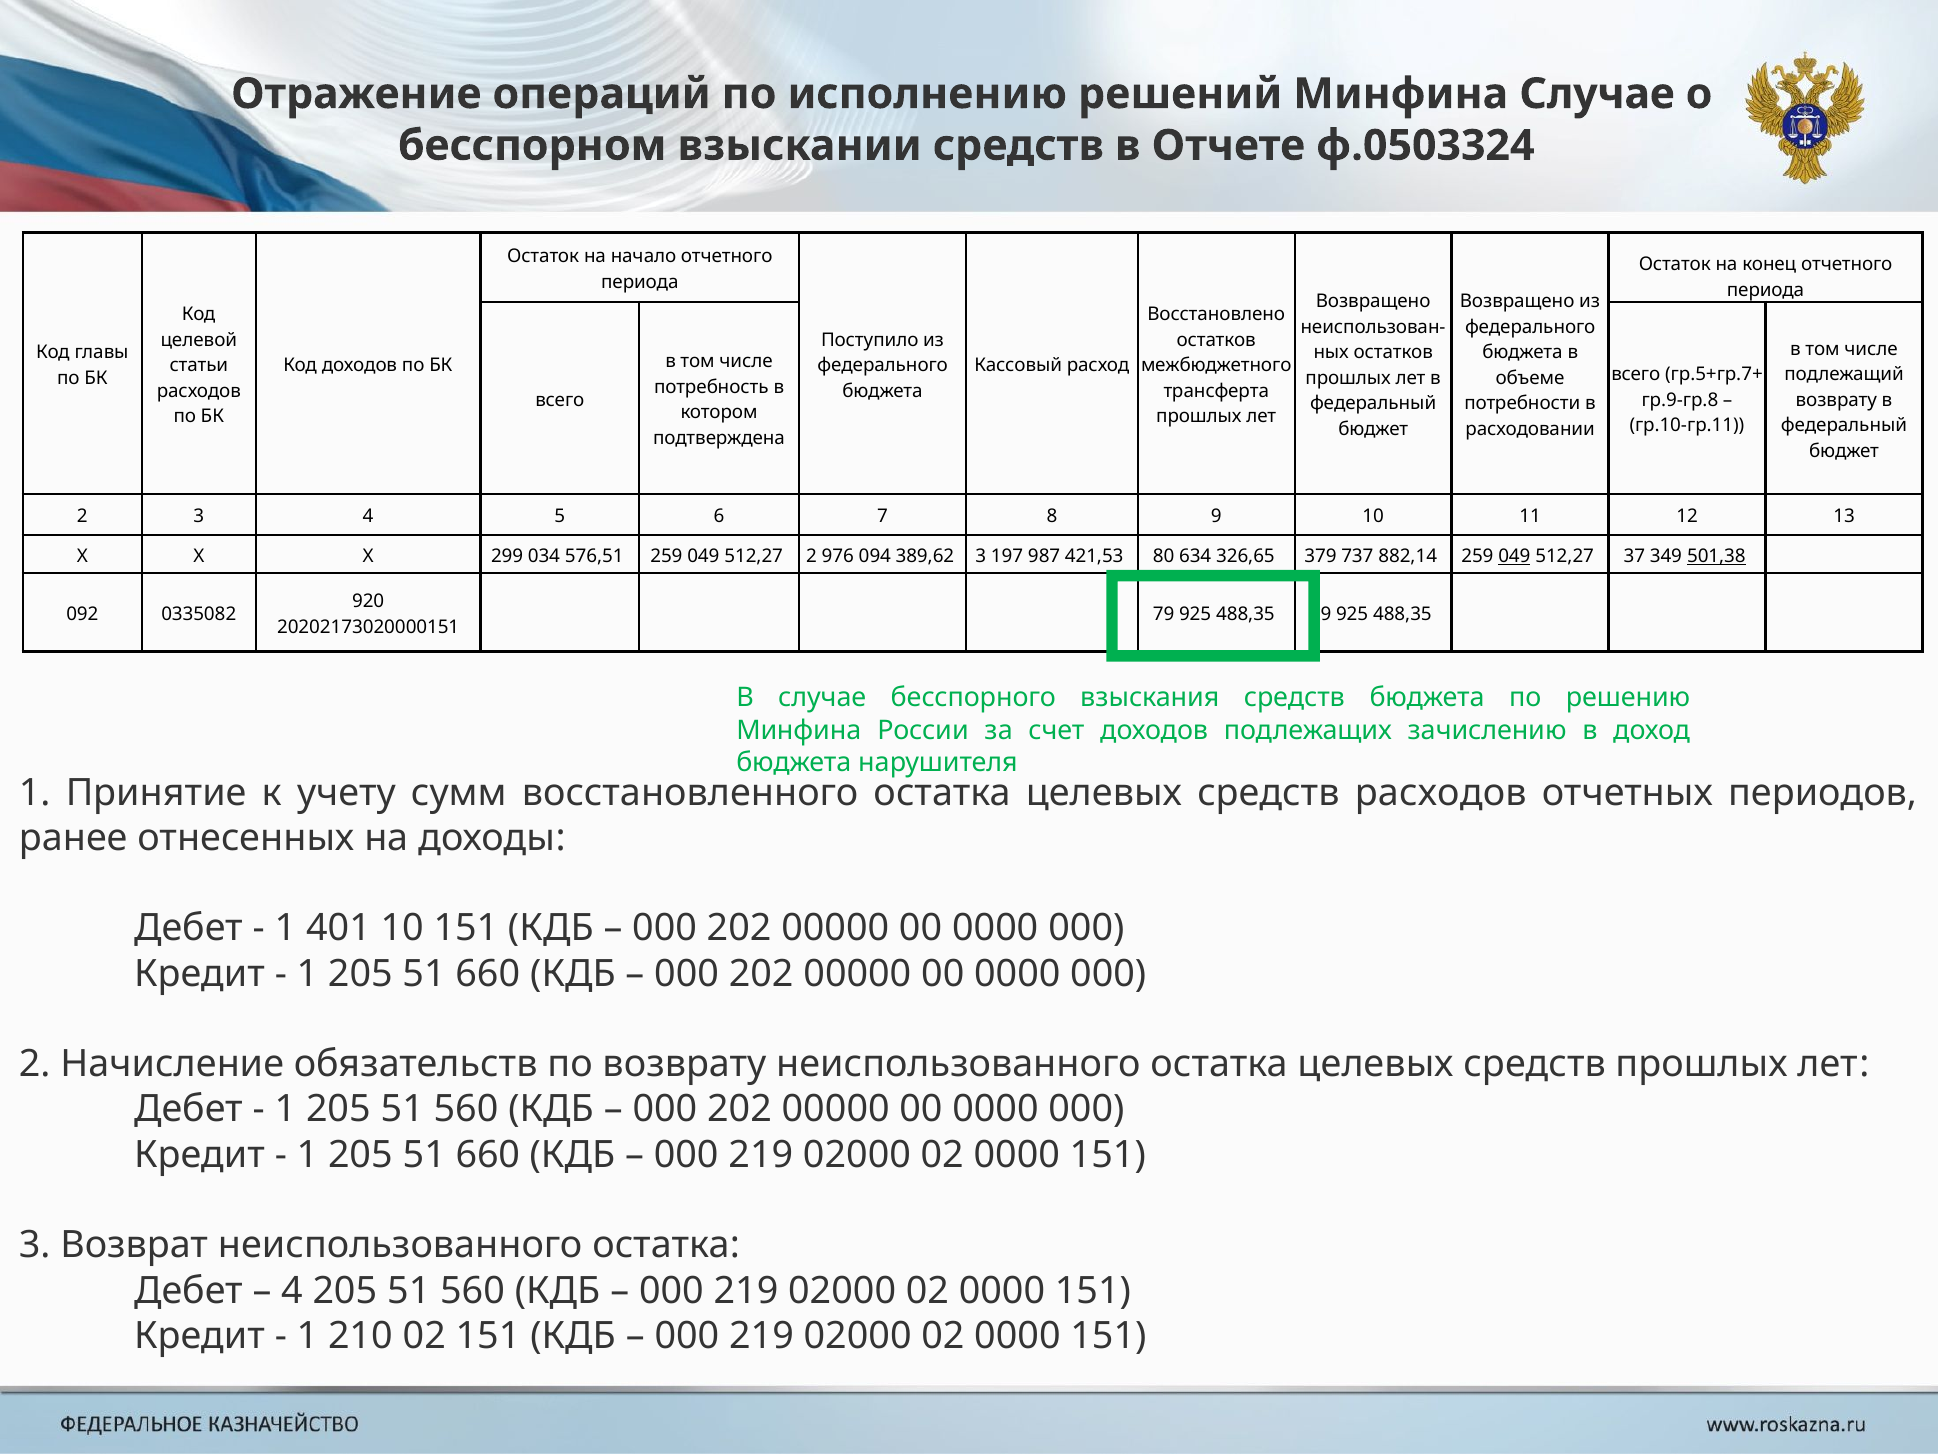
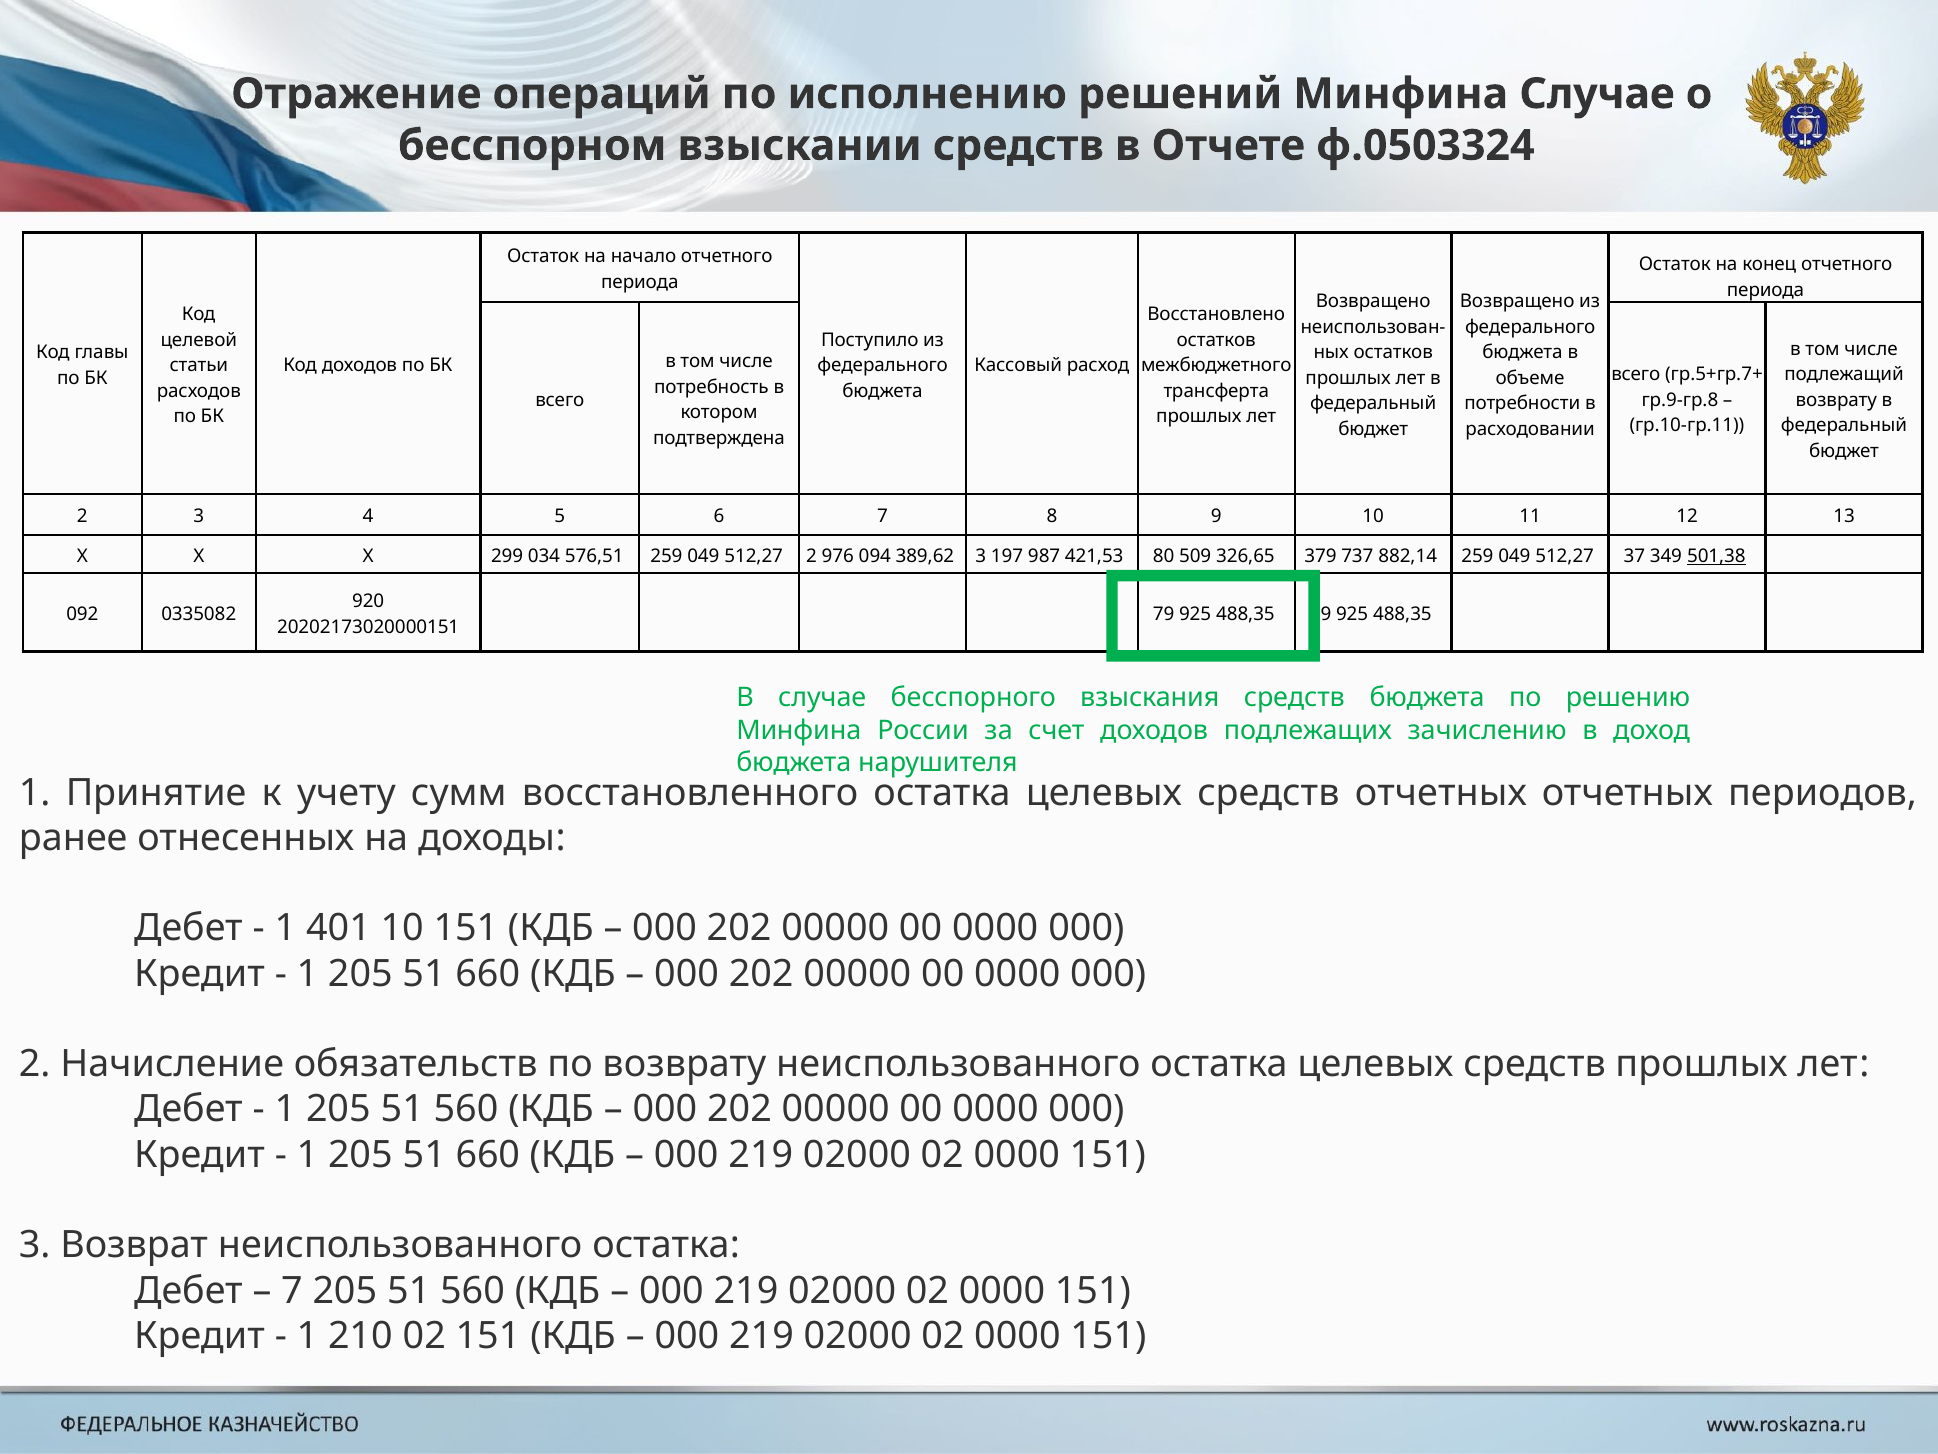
634: 634 -> 509 (1195, 556)
049 underline: present -> none (1514, 556)
средств расходов: расходов -> отчетных (1441, 792)
4: 4 -> 7 (292, 1290)
